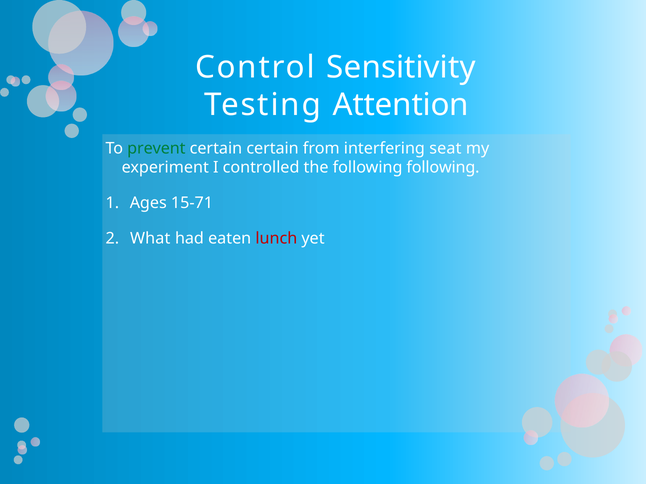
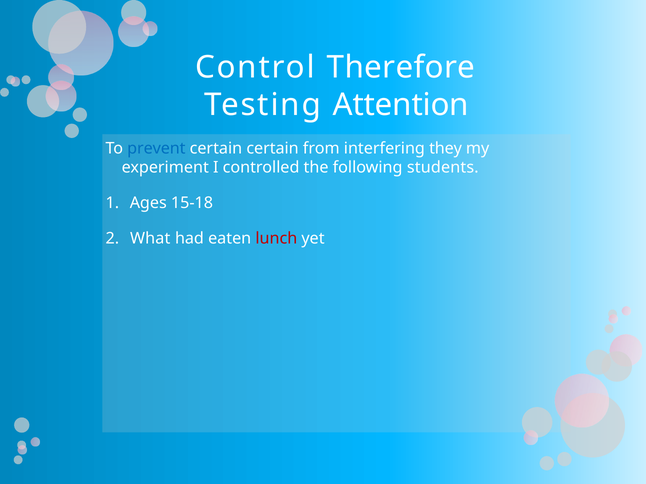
Sensitivity: Sensitivity -> Therefore (401, 67)
prevent colour: green -> blue (156, 148)
seat: seat -> they (446, 148)
following following: following -> students (443, 168)
15-71: 15-71 -> 15-18 (192, 203)
